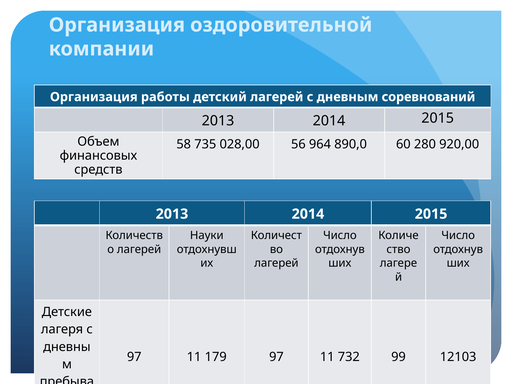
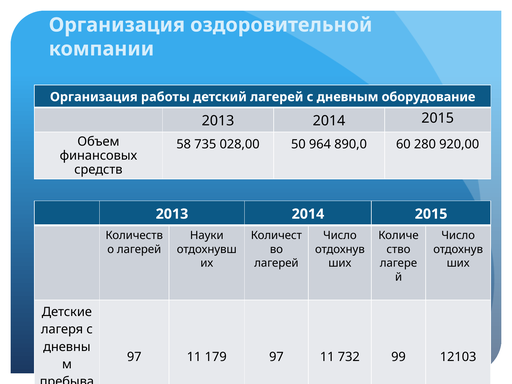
соревнований: соревнований -> оборудование (428, 97)
56: 56 -> 50 (298, 144)
